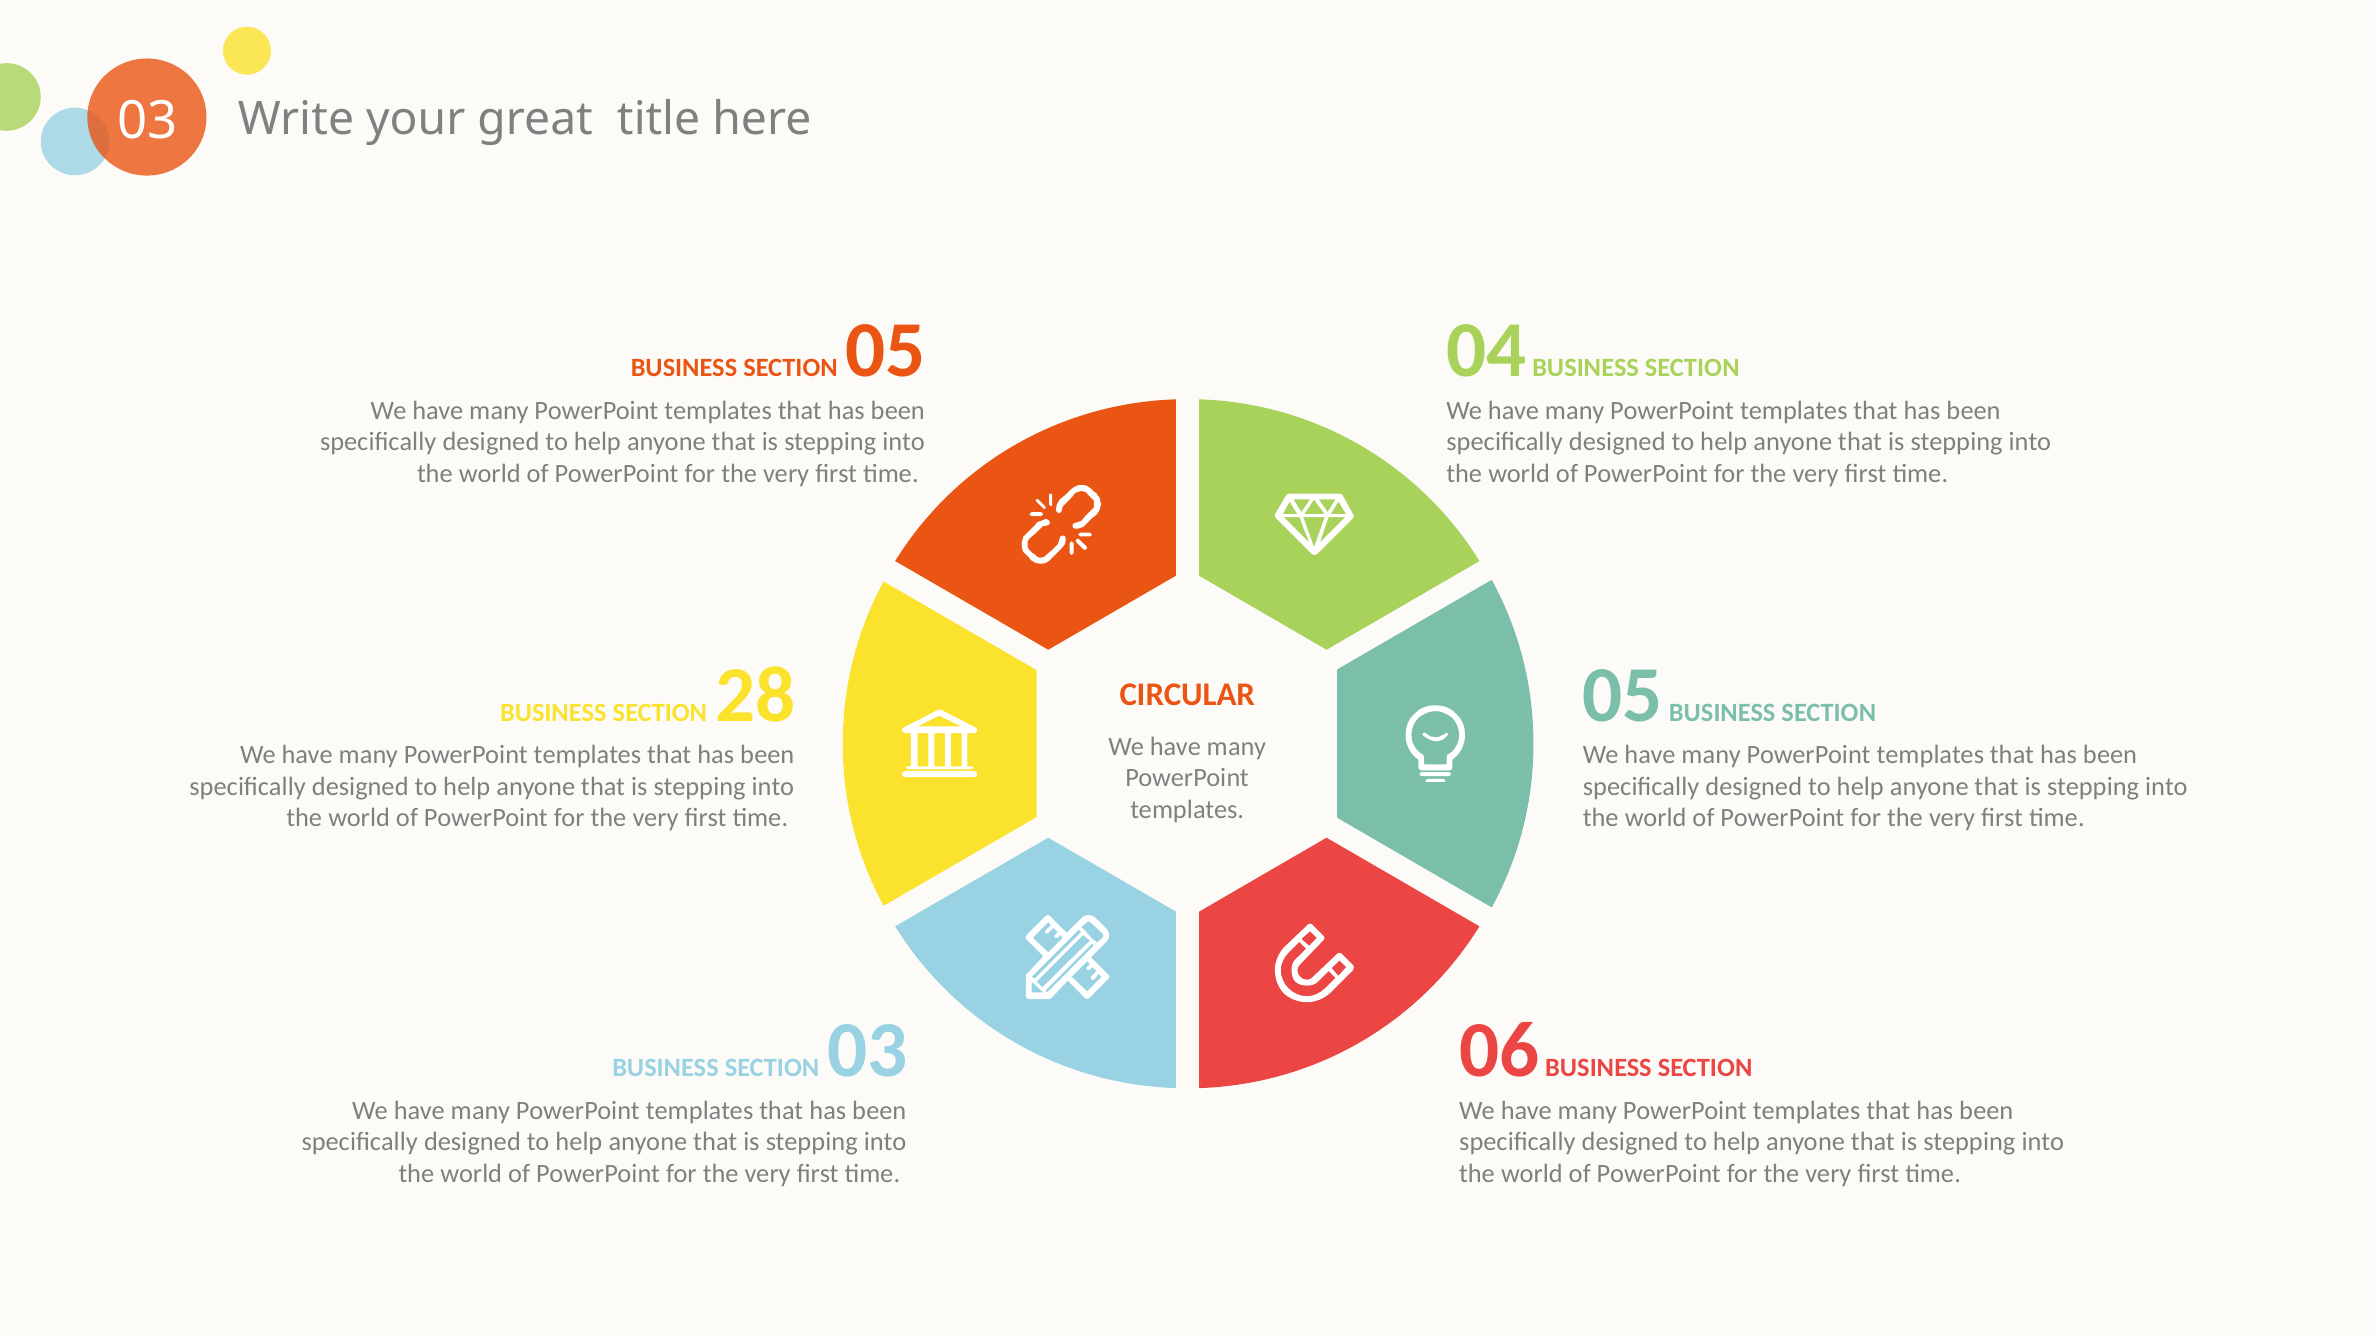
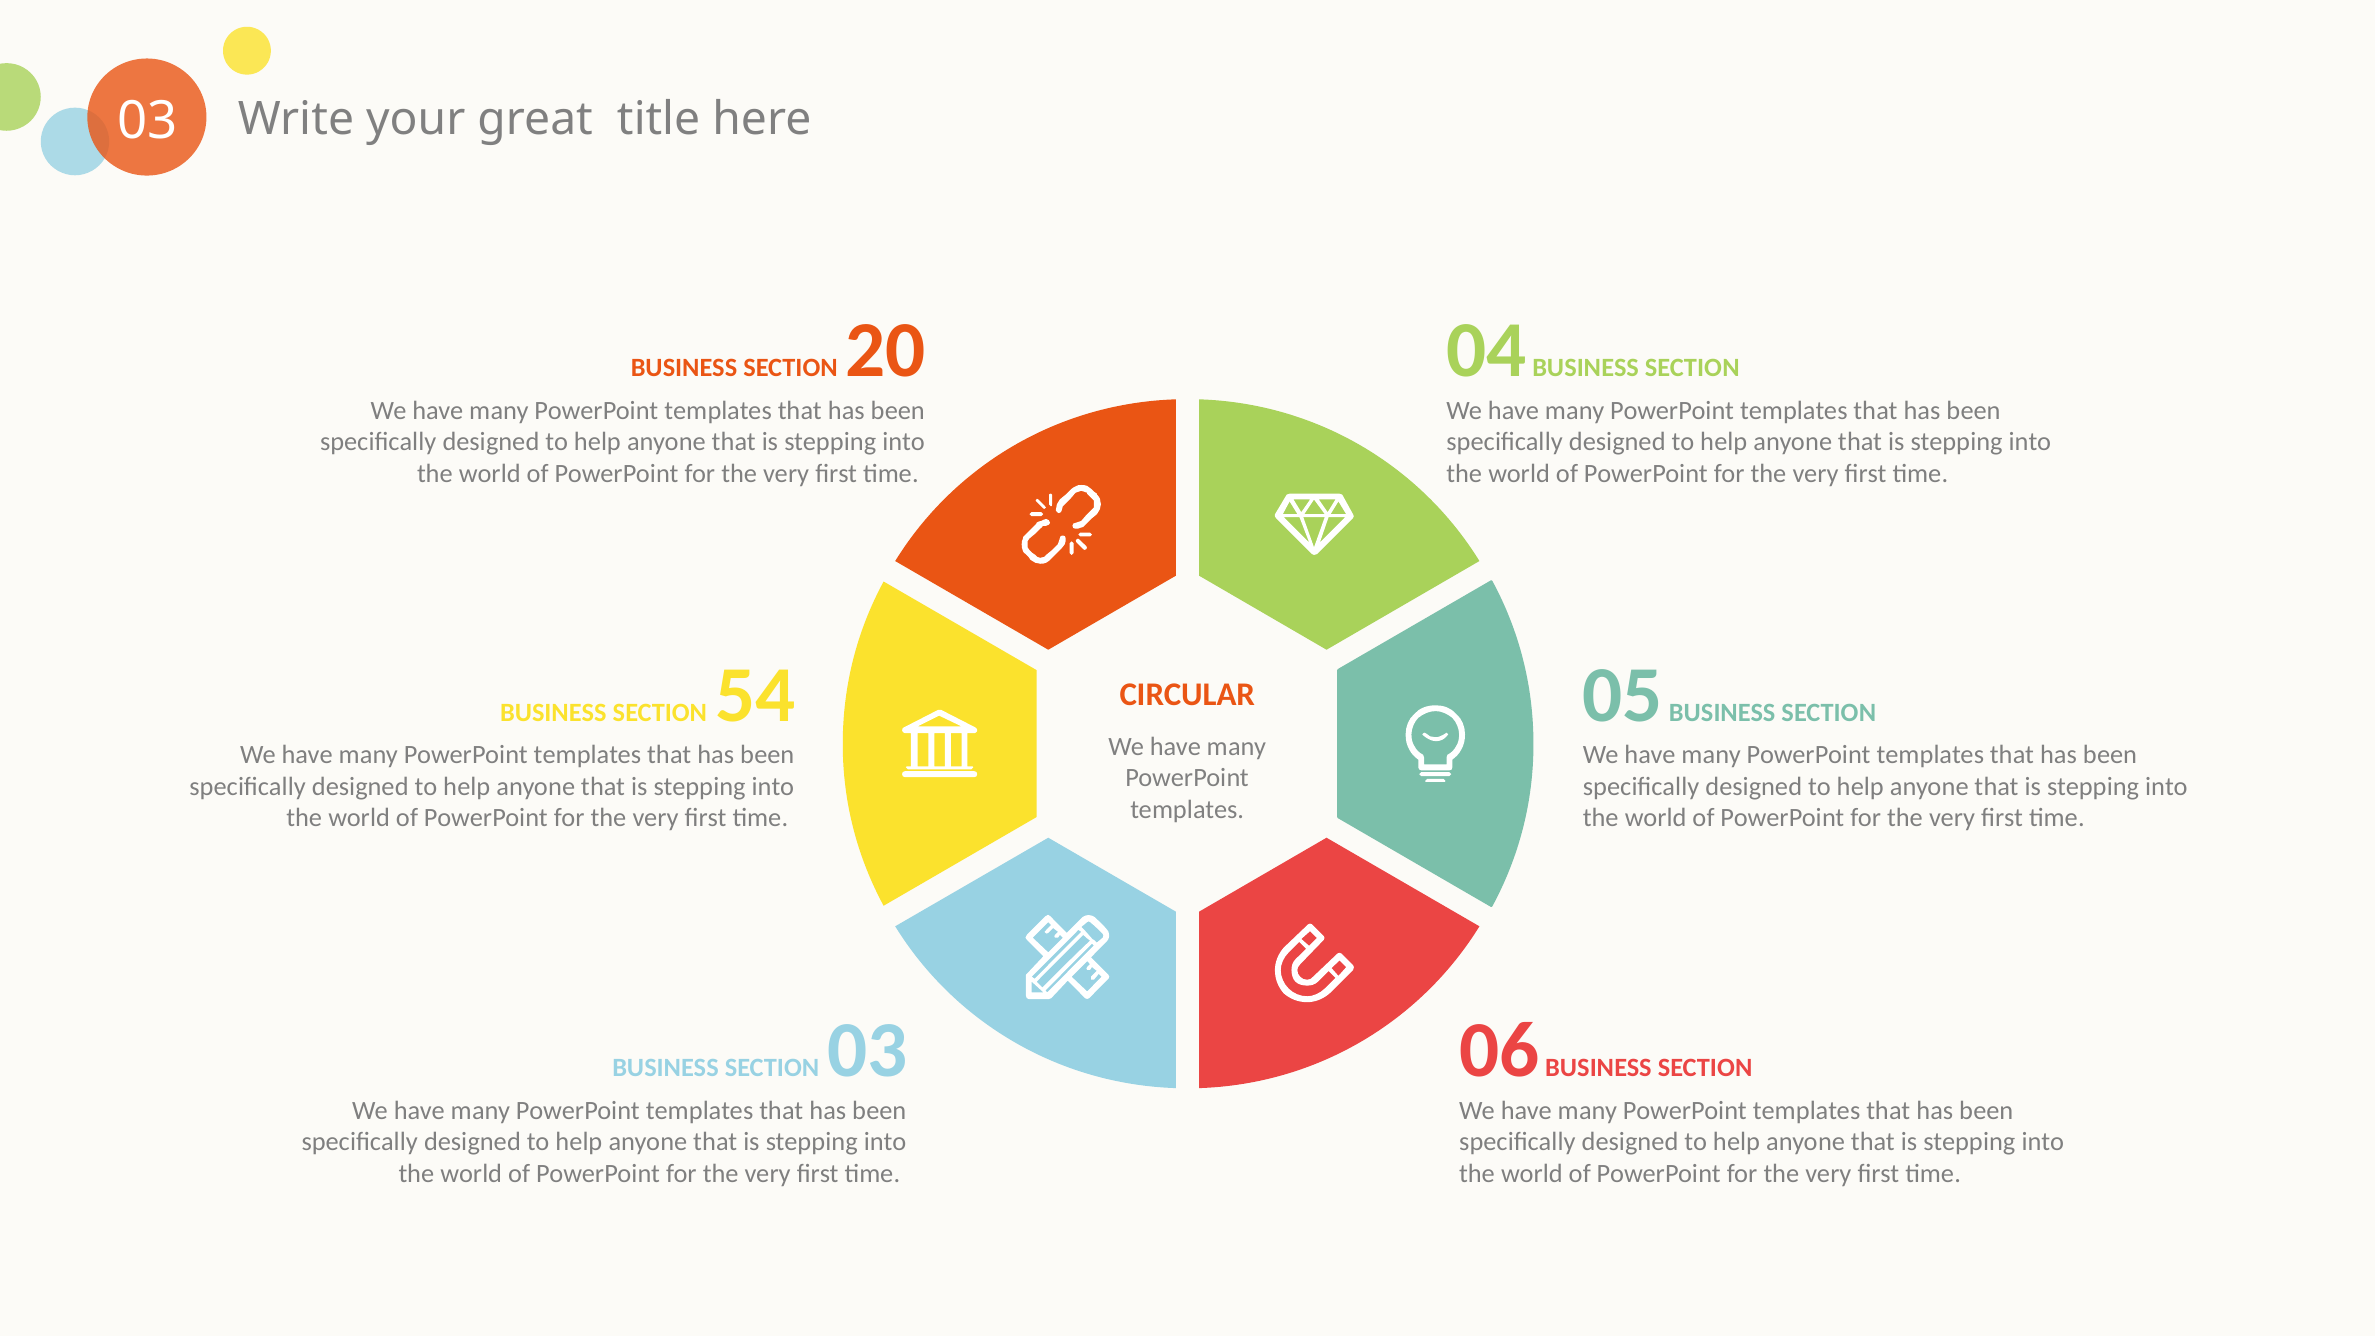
SECTION 05: 05 -> 20 (886, 351)
28: 28 -> 54 (755, 695)
